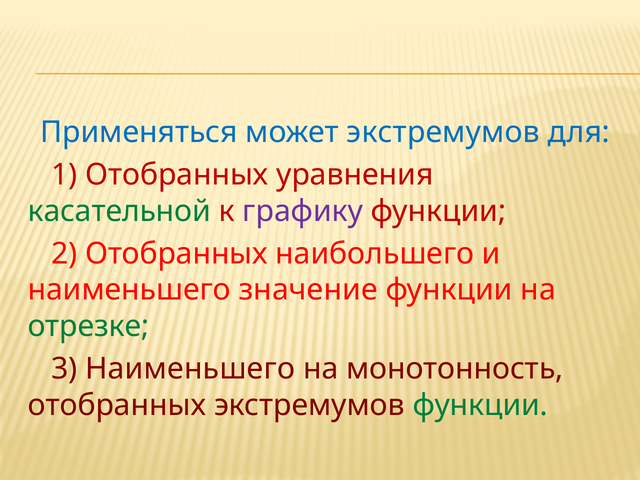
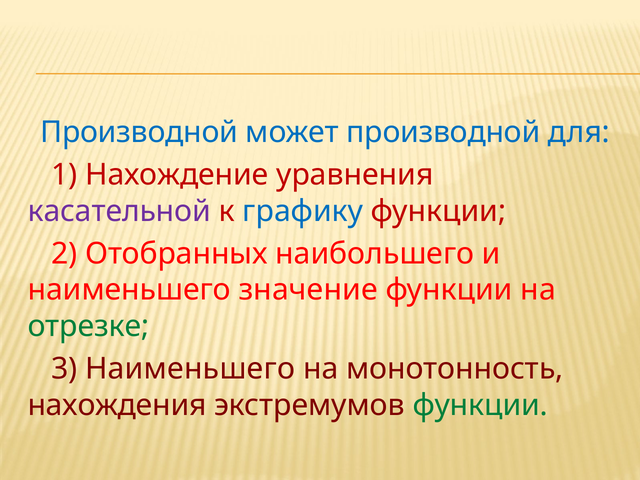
Применяться: Применяться -> Производной (139, 132)
может экстремумов: экстремумов -> производной (443, 132)
1 Отобранных: Отобранных -> Нахождение (177, 175)
касательной colour: green -> purple (119, 211)
графику colour: purple -> blue (303, 211)
отобранных: отобранных -> нахождения (117, 405)
